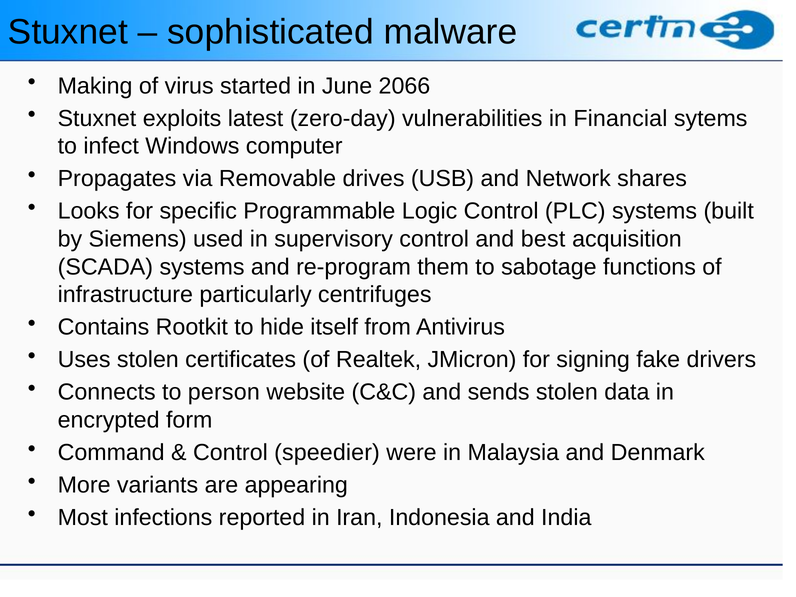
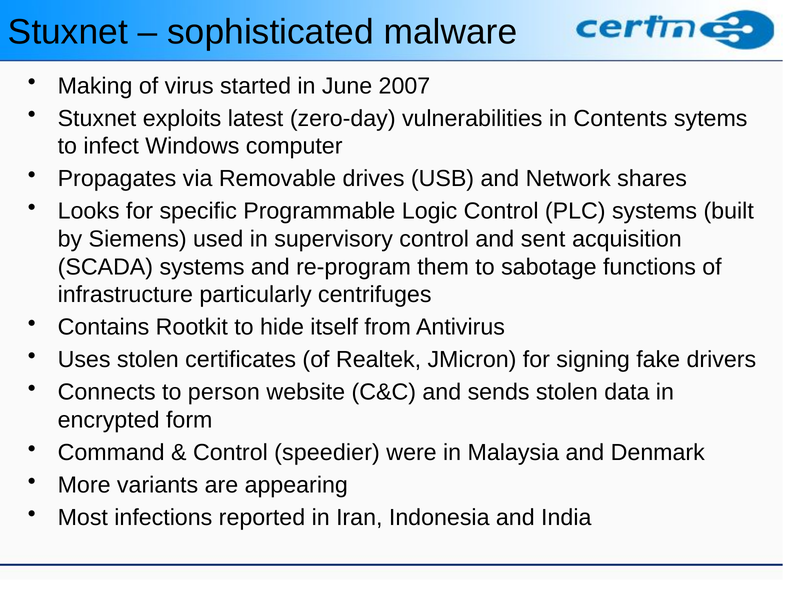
2066: 2066 -> 2007 (404, 86)
Financial: Financial -> Contents (620, 118)
best: best -> sent (543, 239)
